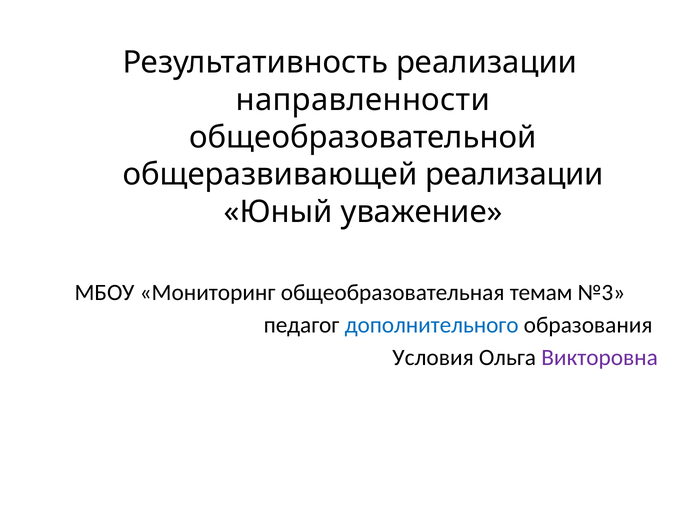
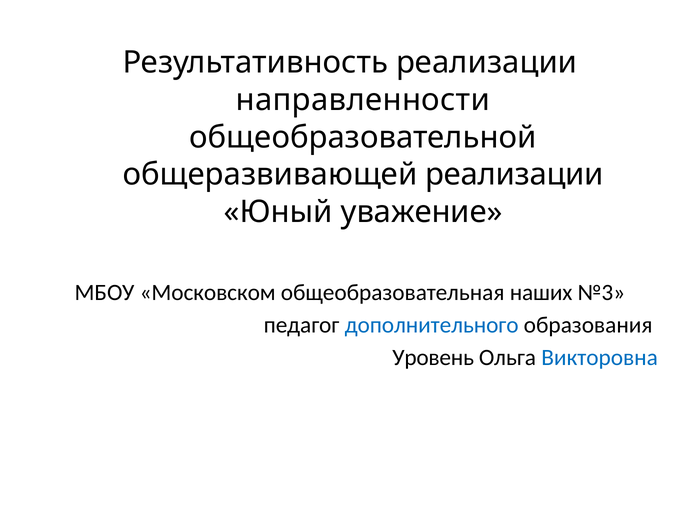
Мониторинг: Мониторинг -> Московском (208, 292)
темам: темам -> наших (541, 292)
Условия: Условия -> Уровень (433, 358)
Викторовна colour: purple -> blue (600, 358)
